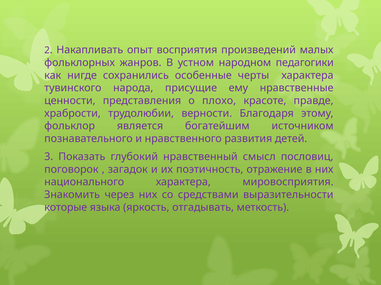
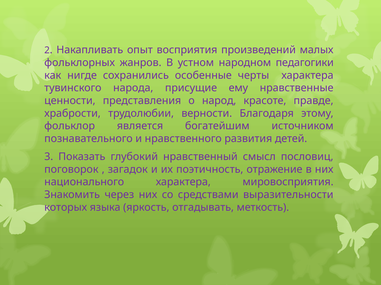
плохо: плохо -> народ (219, 101)
которые: которые -> которых (66, 208)
